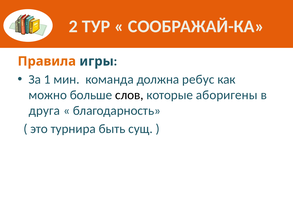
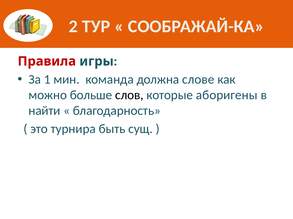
Правила colour: orange -> red (47, 61)
ребус: ребус -> слове (198, 80)
друга: друга -> найти (44, 111)
